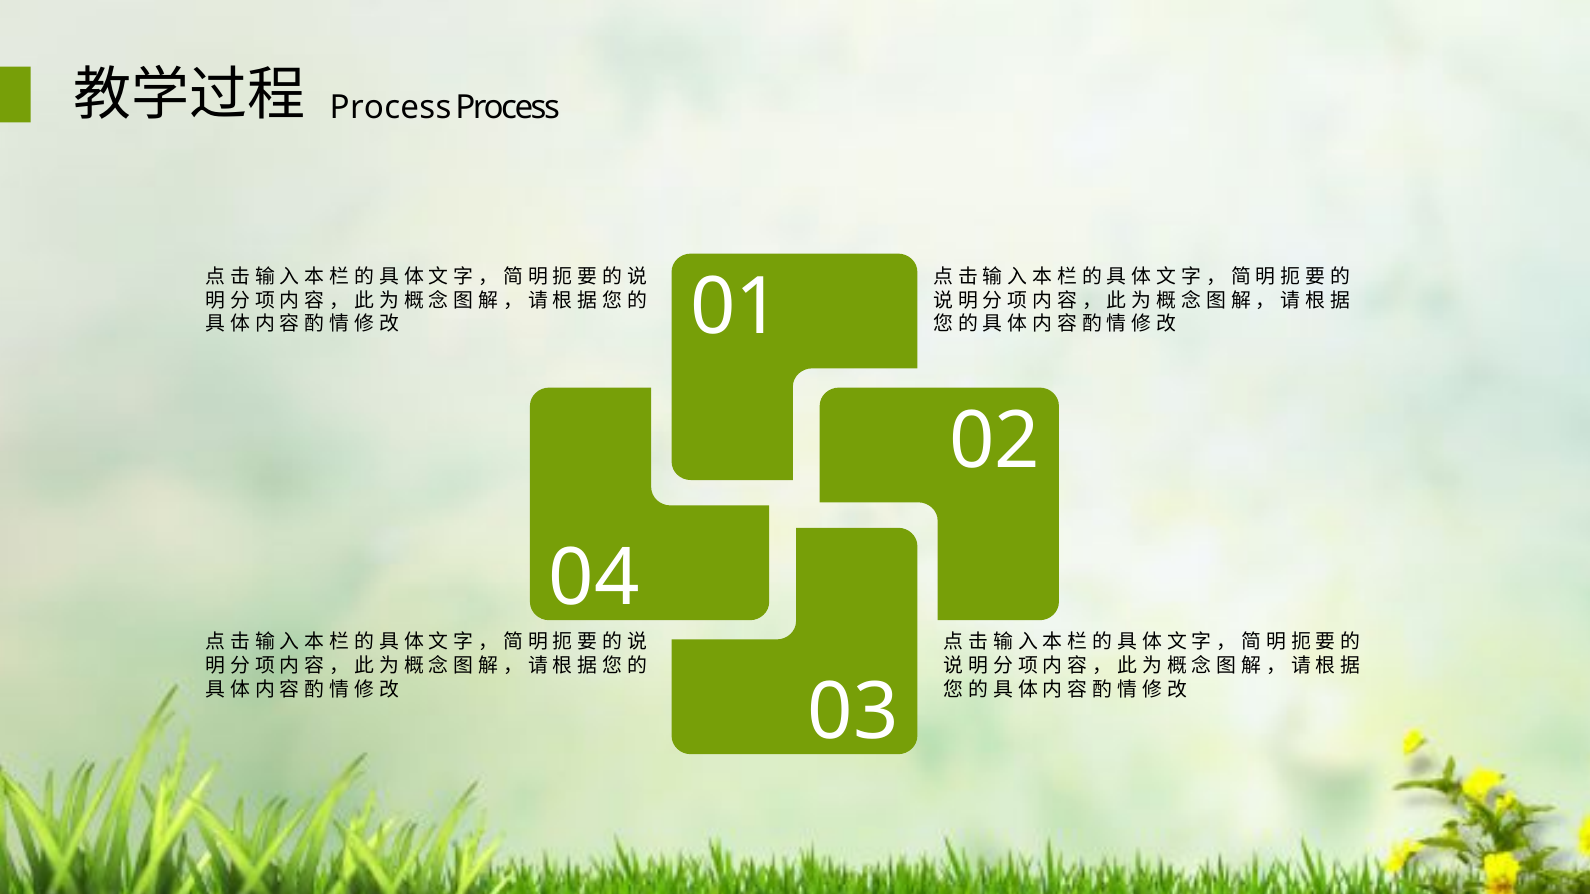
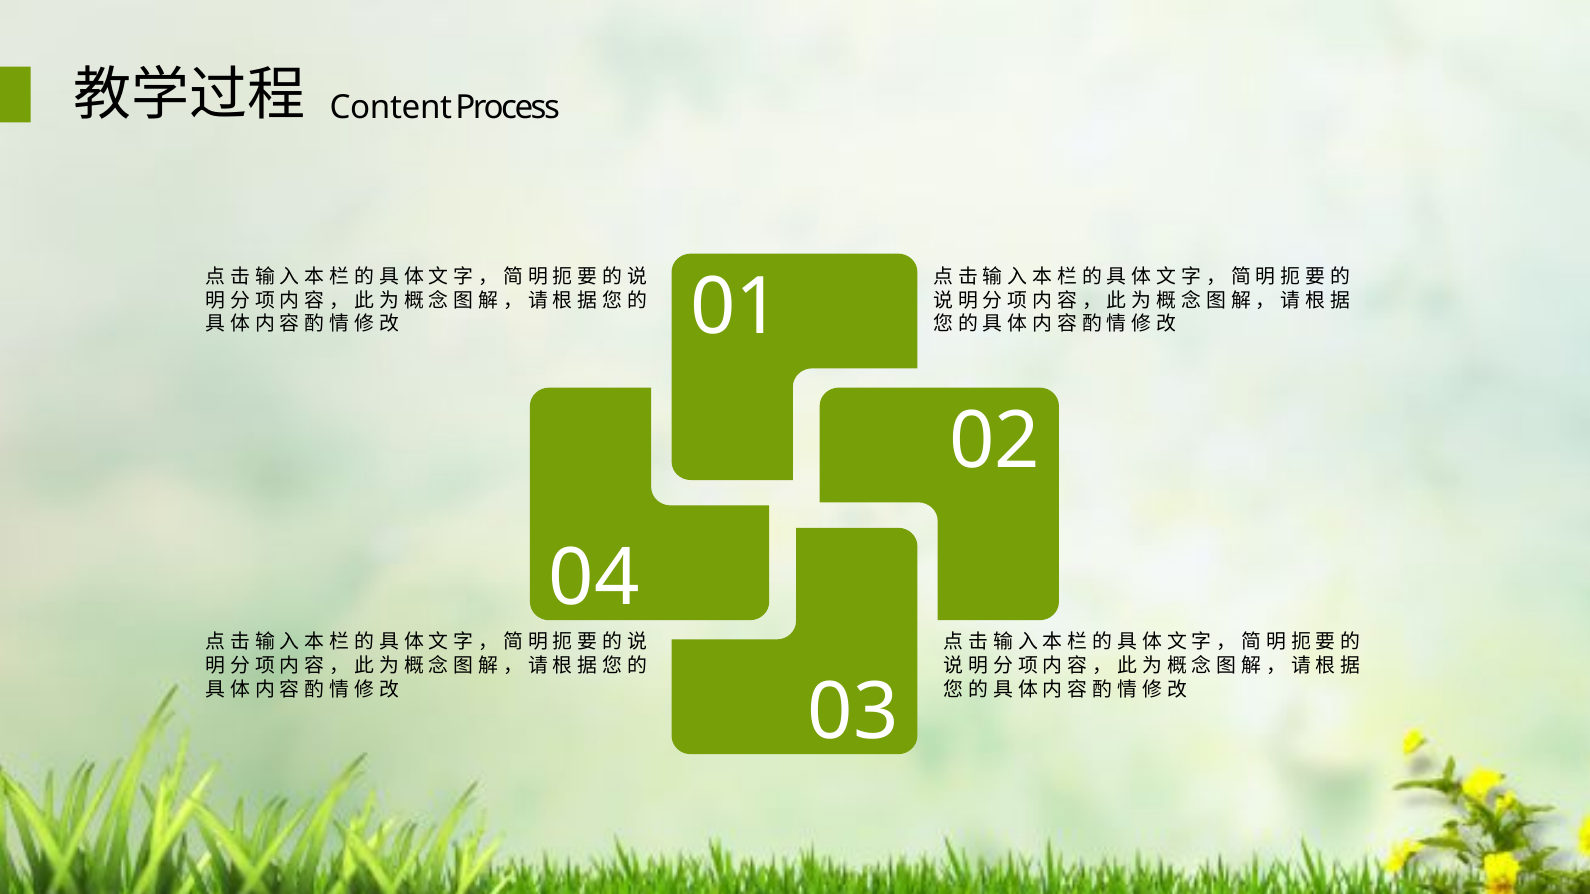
Process: Process -> Content (391, 108)
